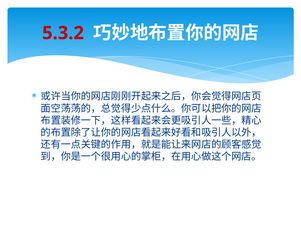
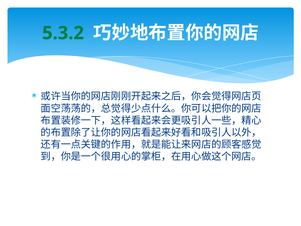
5.3.2 colour: red -> green (63, 33)
